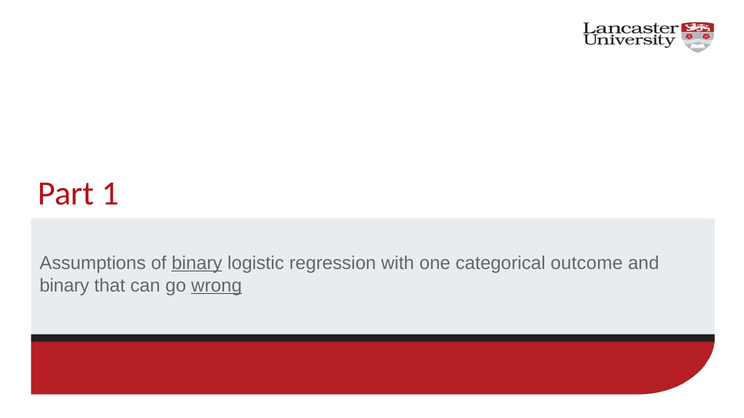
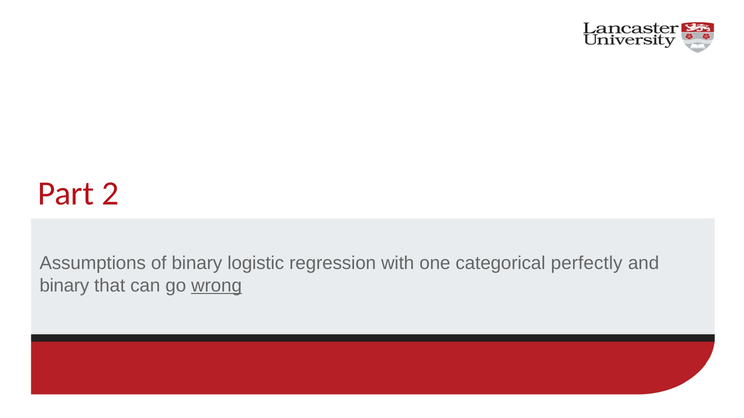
1: 1 -> 2 (111, 194)
binary underline: present -> none (197, 263)
outcome: outcome -> perfectly (587, 263)
